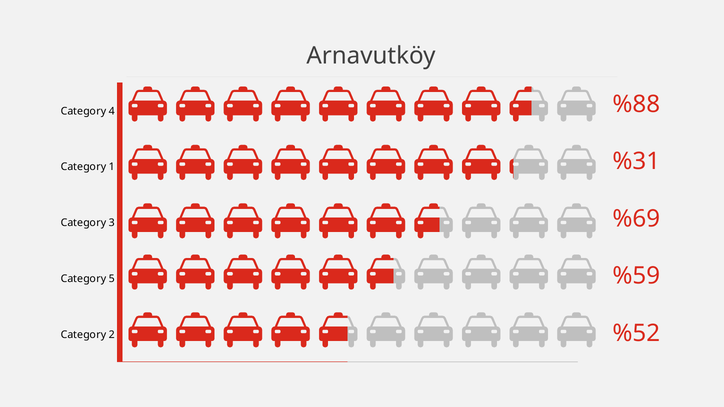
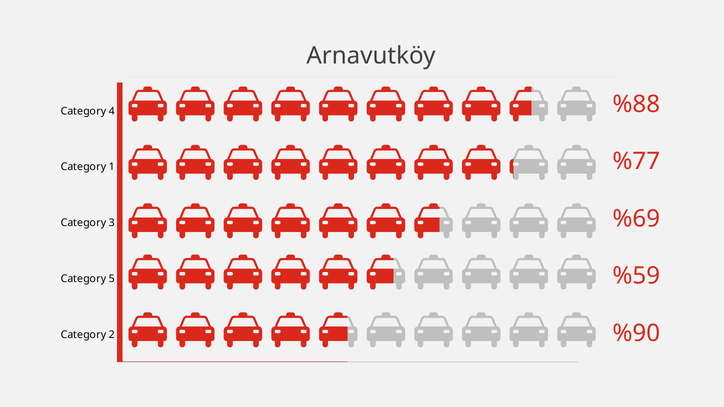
%31: %31 -> %77 (636, 161)
%52: %52 -> %90 (636, 333)
